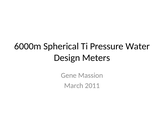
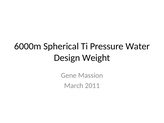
Meters: Meters -> Weight (96, 58)
